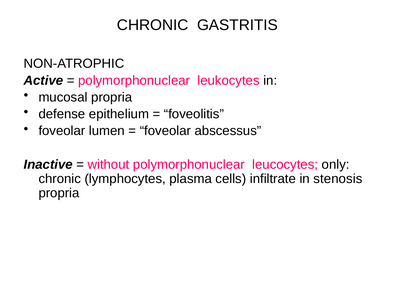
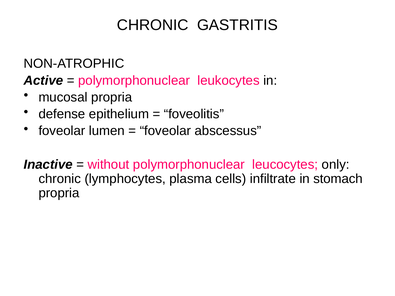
stenosis: stenosis -> stomach (338, 179)
